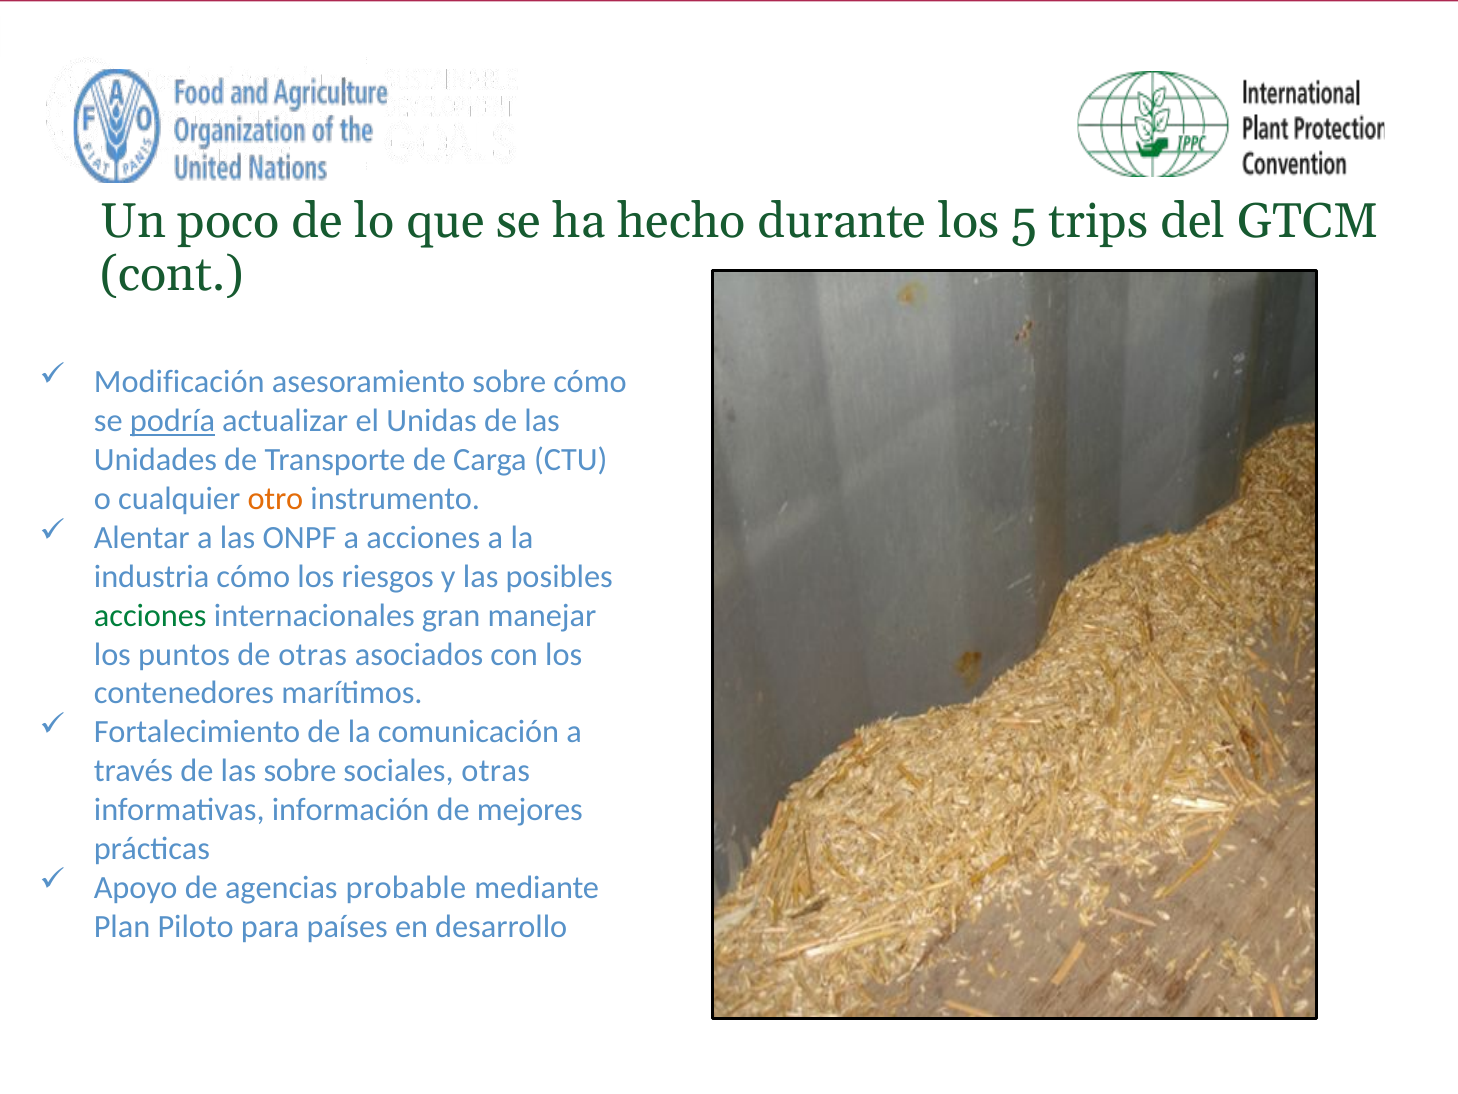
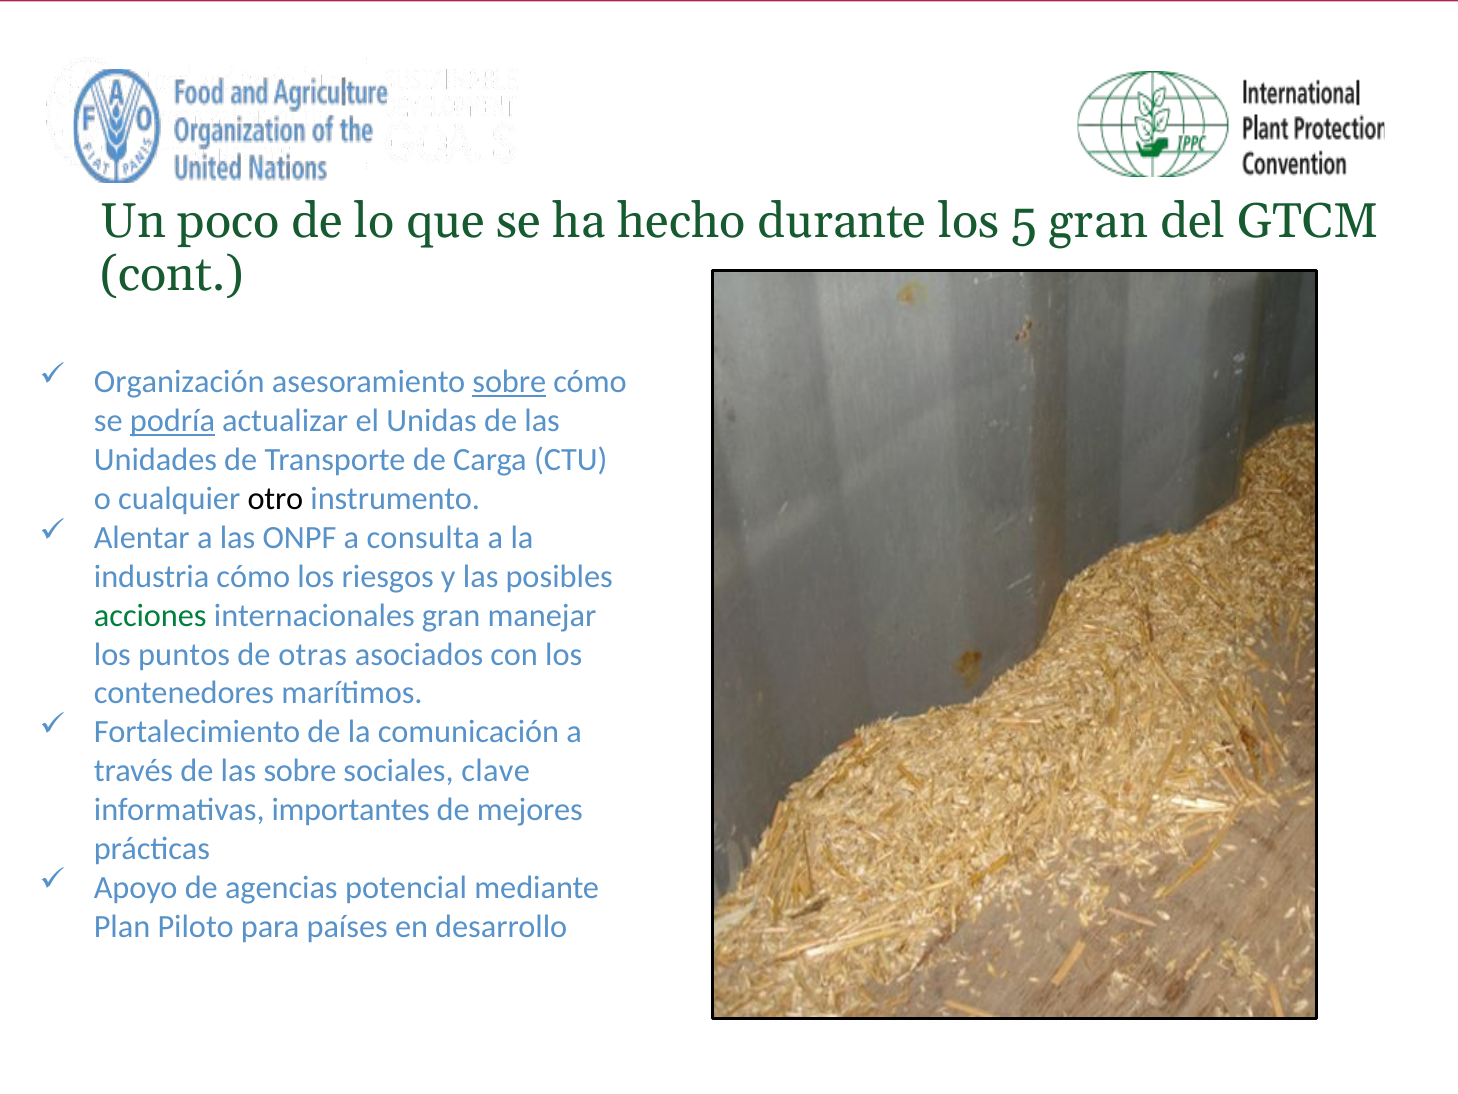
5 trips: trips -> gran (1098, 222)
Modificación: Modificación -> Organización (179, 382)
sobre underline: none -> present (509, 382)
otro colour: orange -> black (275, 499)
a acciones: acciones -> consulta (423, 537)
sociales otras: otras -> clave (496, 771)
información: información -> importantes (351, 809)
probable: probable -> potencial (406, 887)
